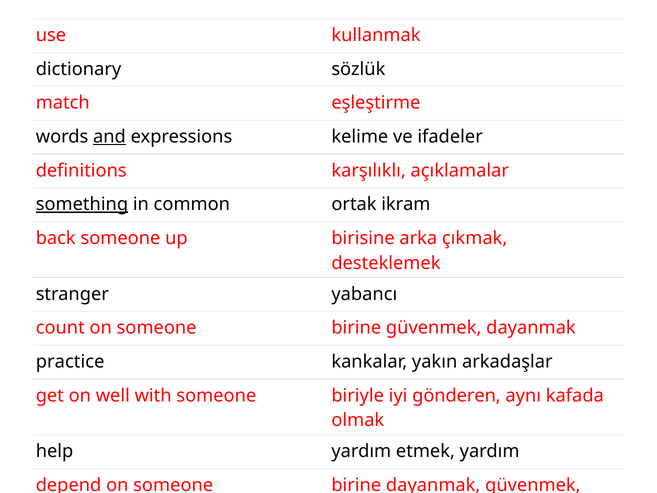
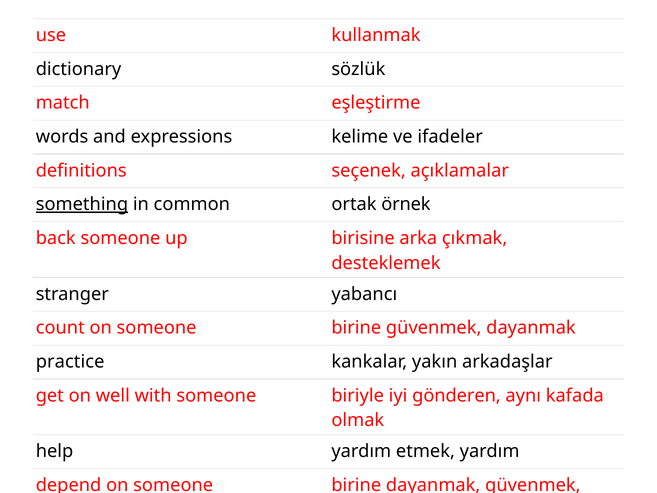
and underline: present -> none (109, 137)
karşılıklı: karşılıklı -> seçenek (369, 170)
ikram: ikram -> örnek (406, 204)
